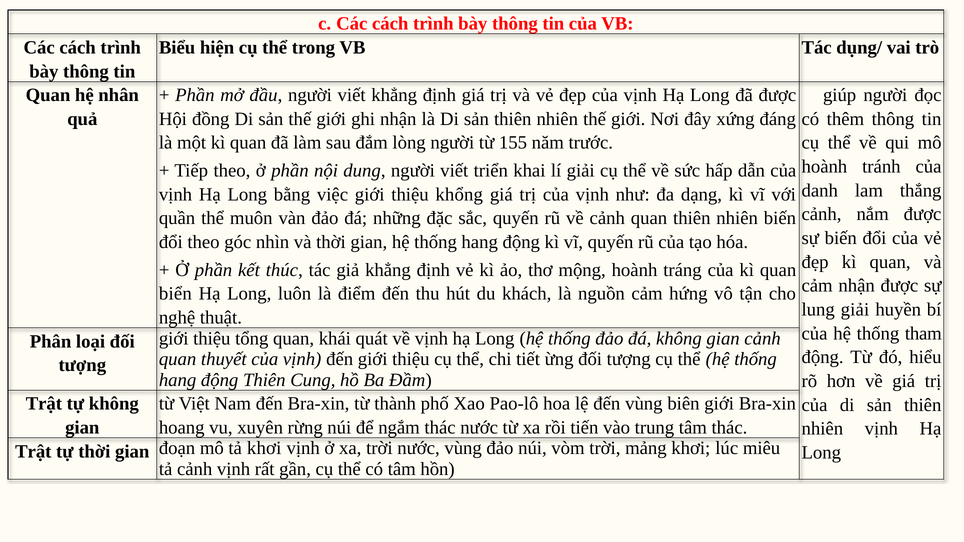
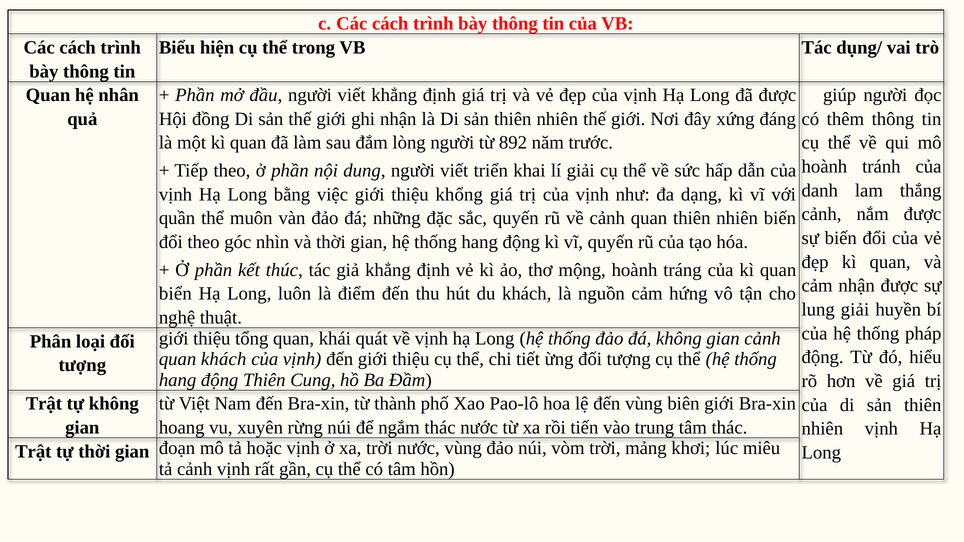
155: 155 -> 892 (513, 143)
tham: tham -> pháp (923, 334)
quan thuyết: thuyết -> khách (224, 359)
tả khơi: khơi -> hoặc (264, 448)
